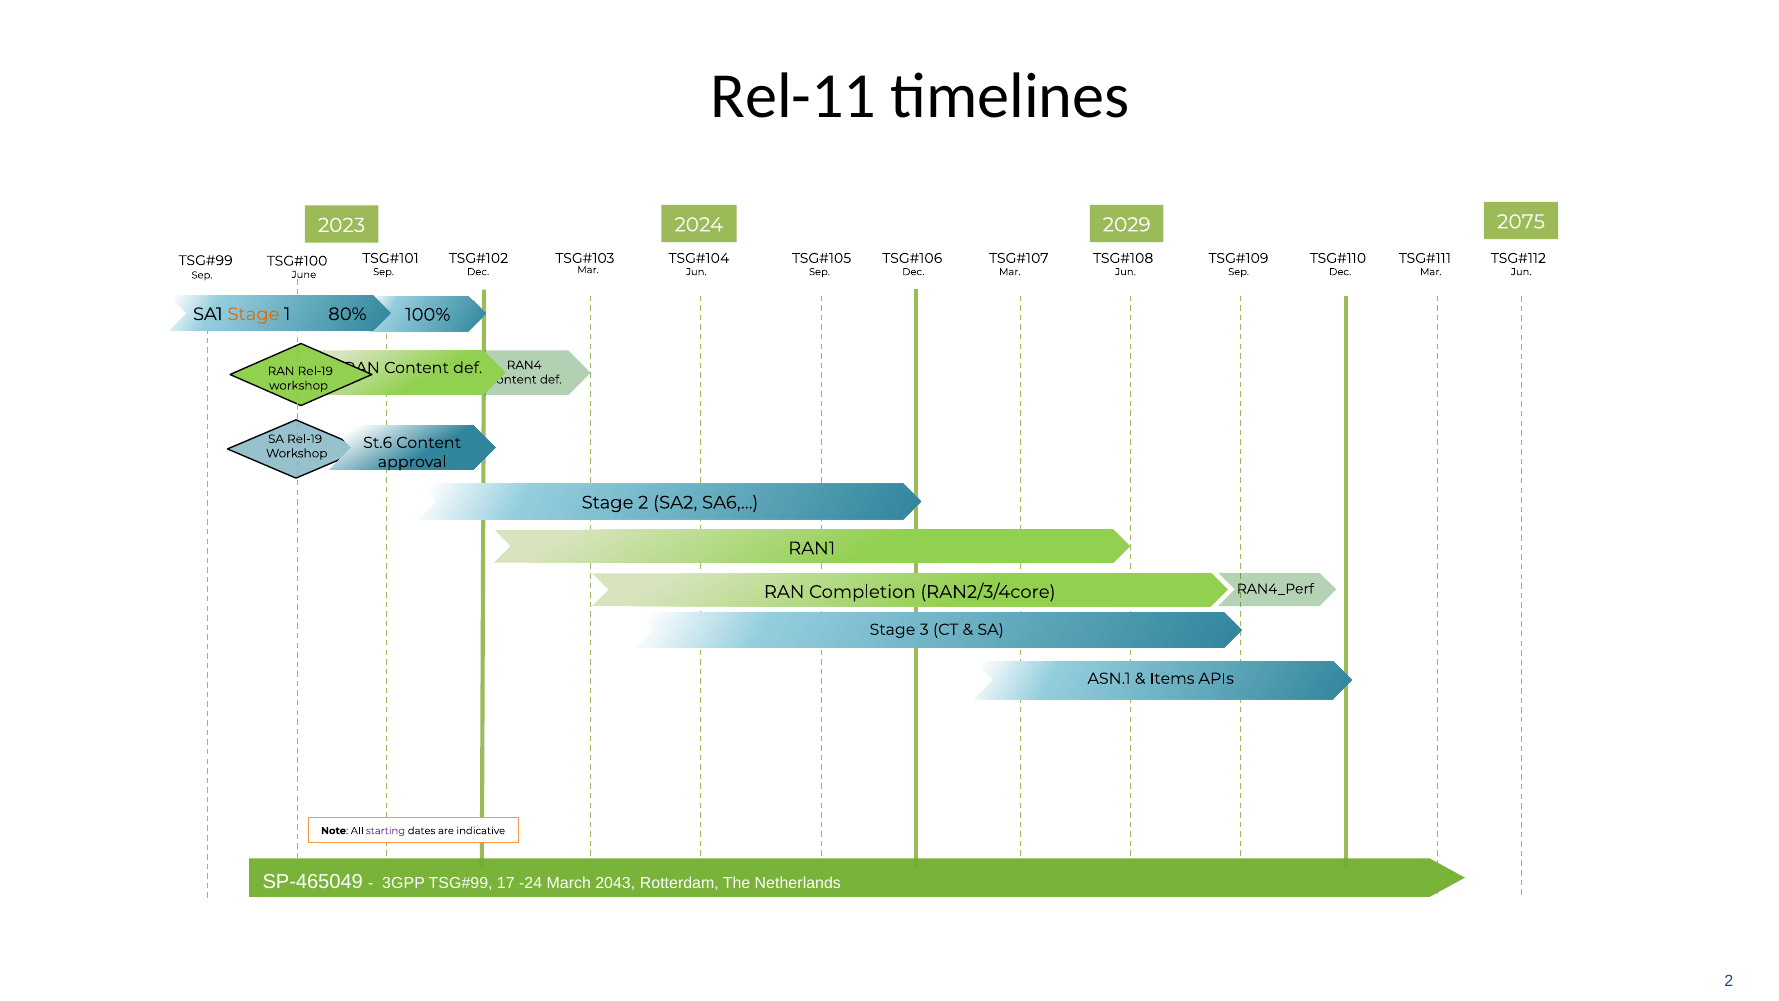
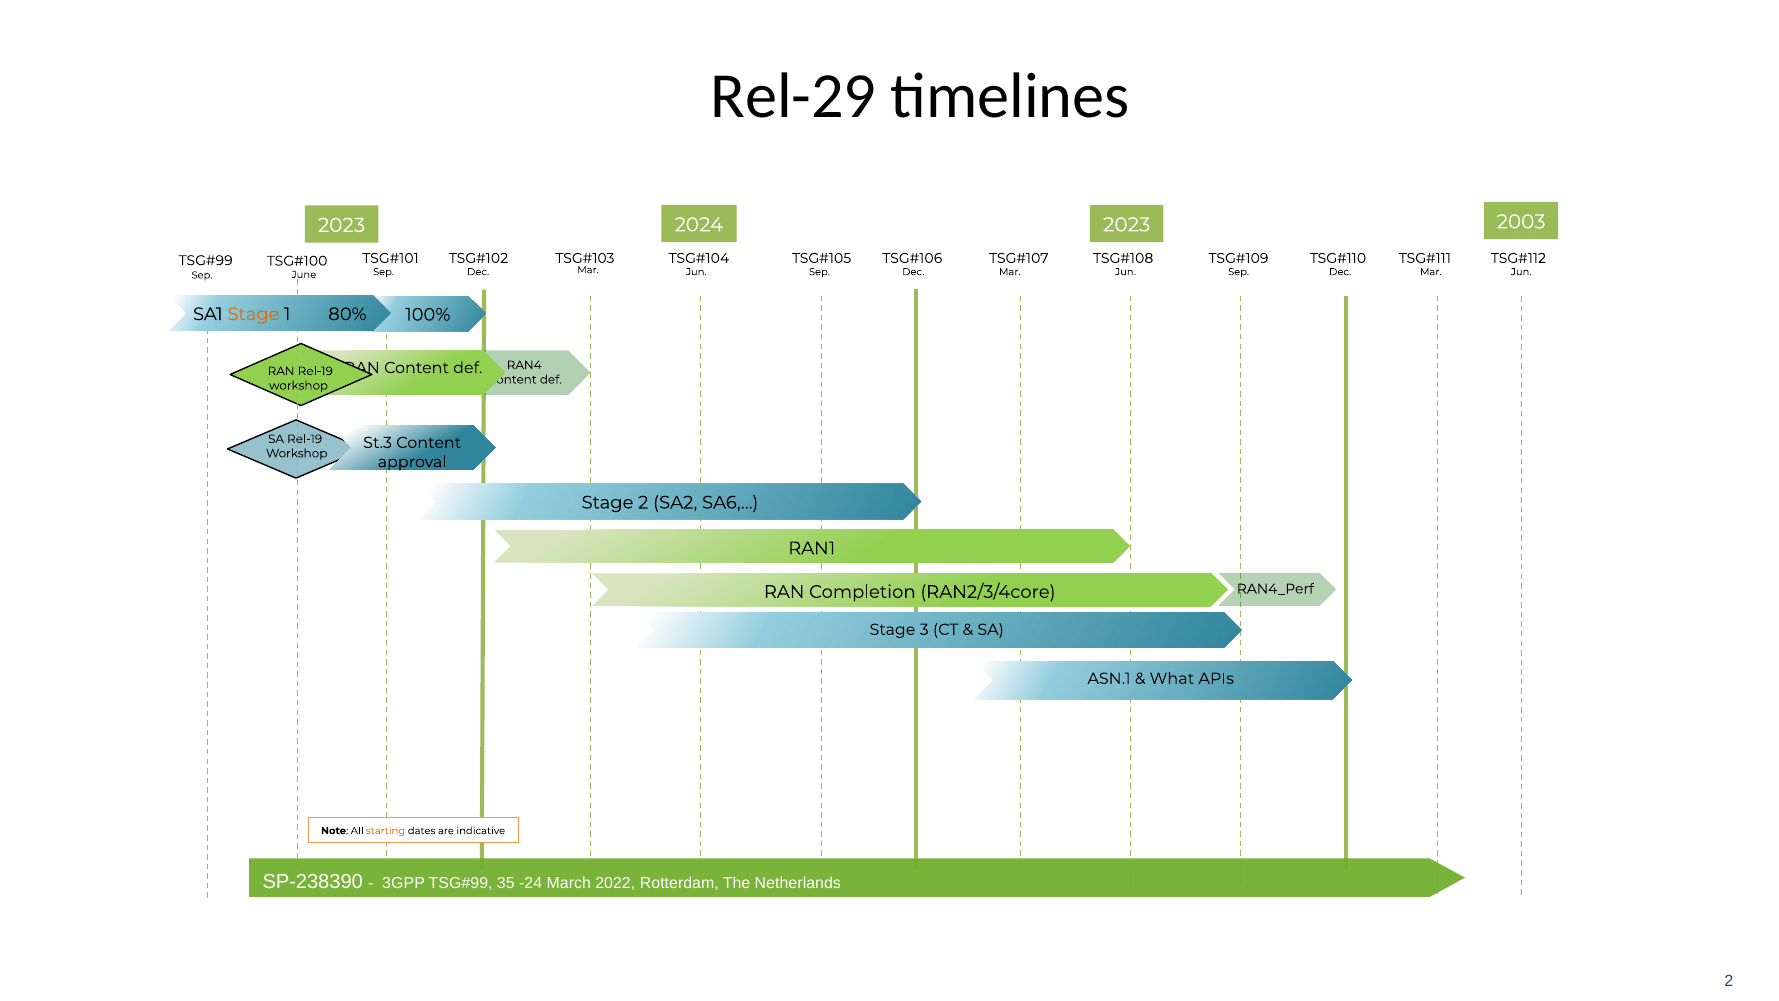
Rel-11: Rel-11 -> Rel-29 (794, 96)
2075: 2075 -> 2003 (1521, 222)
2024 2029: 2029 -> 2023 (1127, 225)
St.6: St.6 -> St.3 (378, 443)
Items: Items -> What (1172, 678)
starting colour: purple -> orange (386, 831)
SP-465049: SP-465049 -> SP-238390 (313, 881)
17: 17 -> 35 (506, 883)
2043: 2043 -> 2022 (615, 883)
